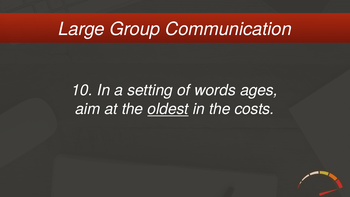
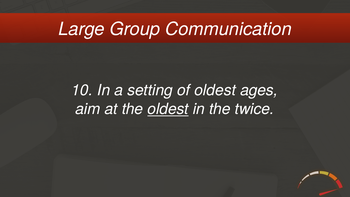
of words: words -> oldest (215, 90)
costs: costs -> twice (254, 109)
